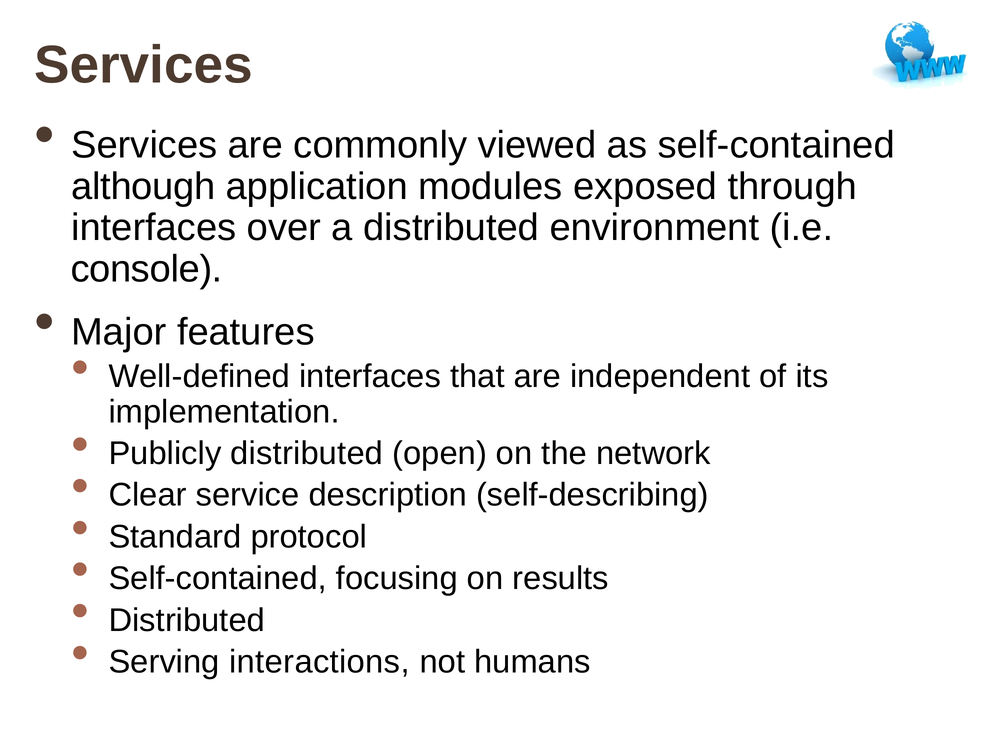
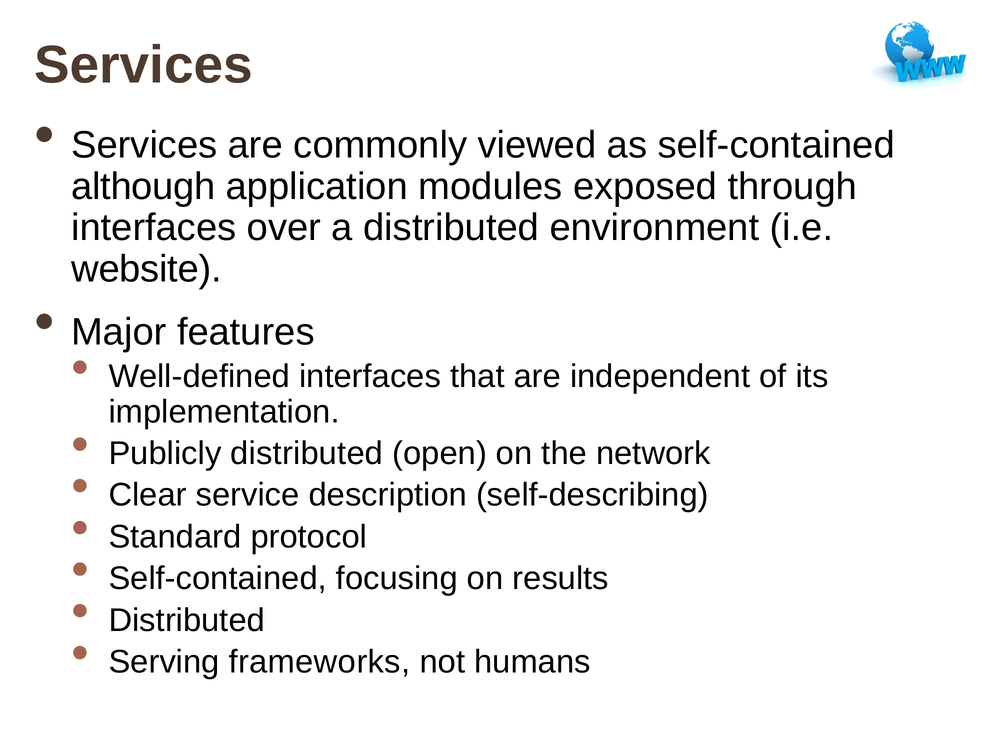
console: console -> website (146, 269)
interactions: interactions -> frameworks (319, 661)
